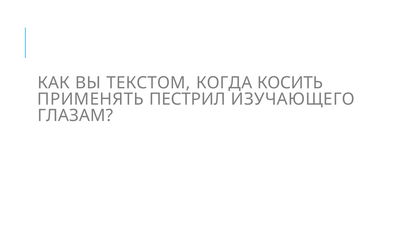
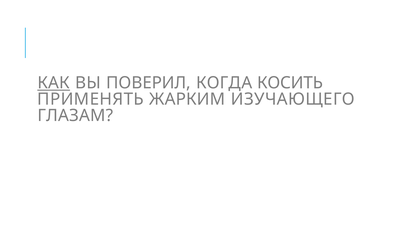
КАК underline: none -> present (54, 83)
ТЕКСТОМ: ТЕКСТОМ -> ПОВЕРИЛ (149, 83)
ПЕСТРИЛ: ПЕСТРИЛ -> ЖАРКИМ (187, 99)
